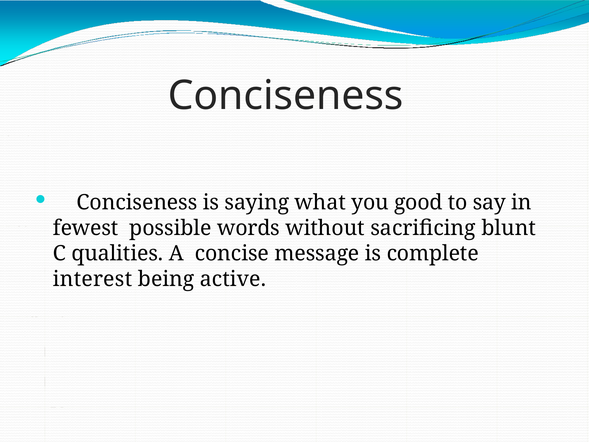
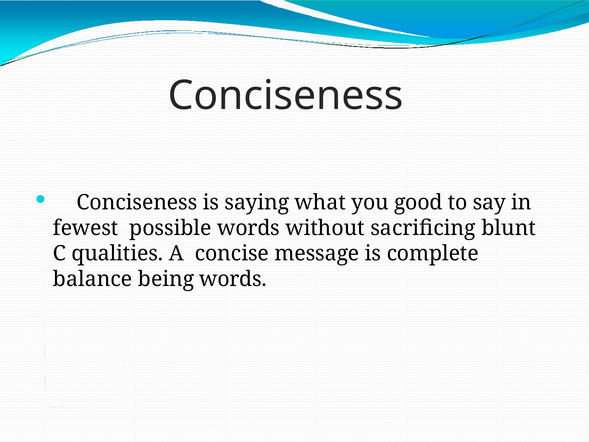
interest: interest -> balance (93, 279)
being active: active -> words (233, 279)
